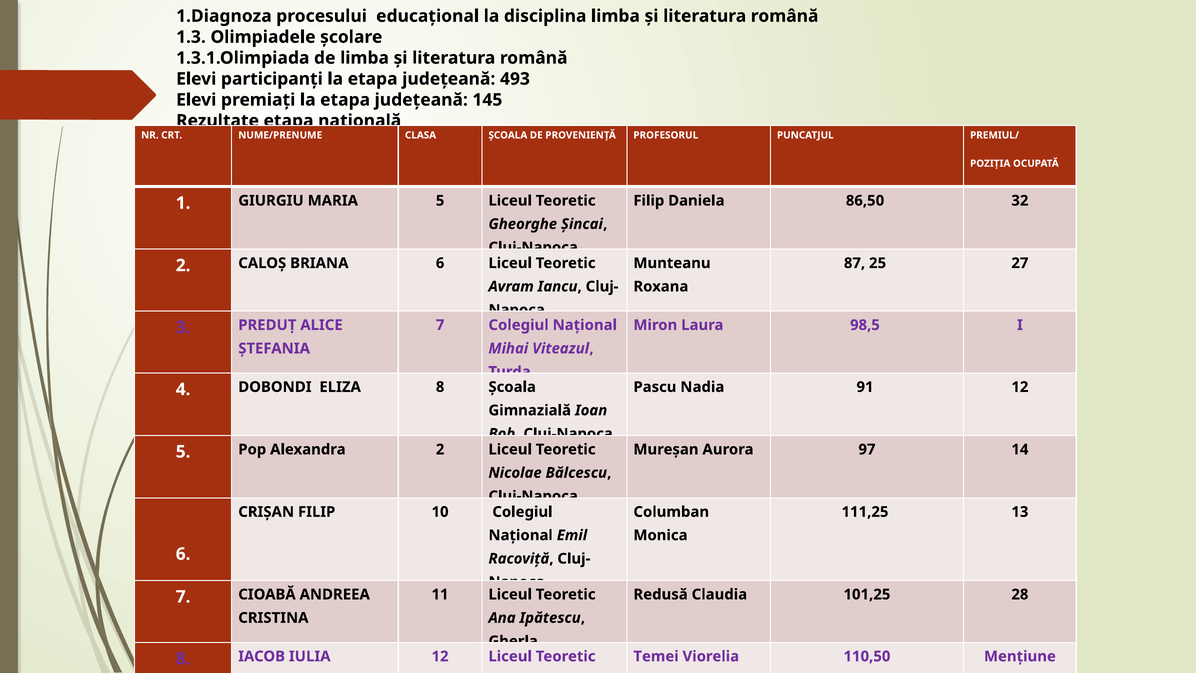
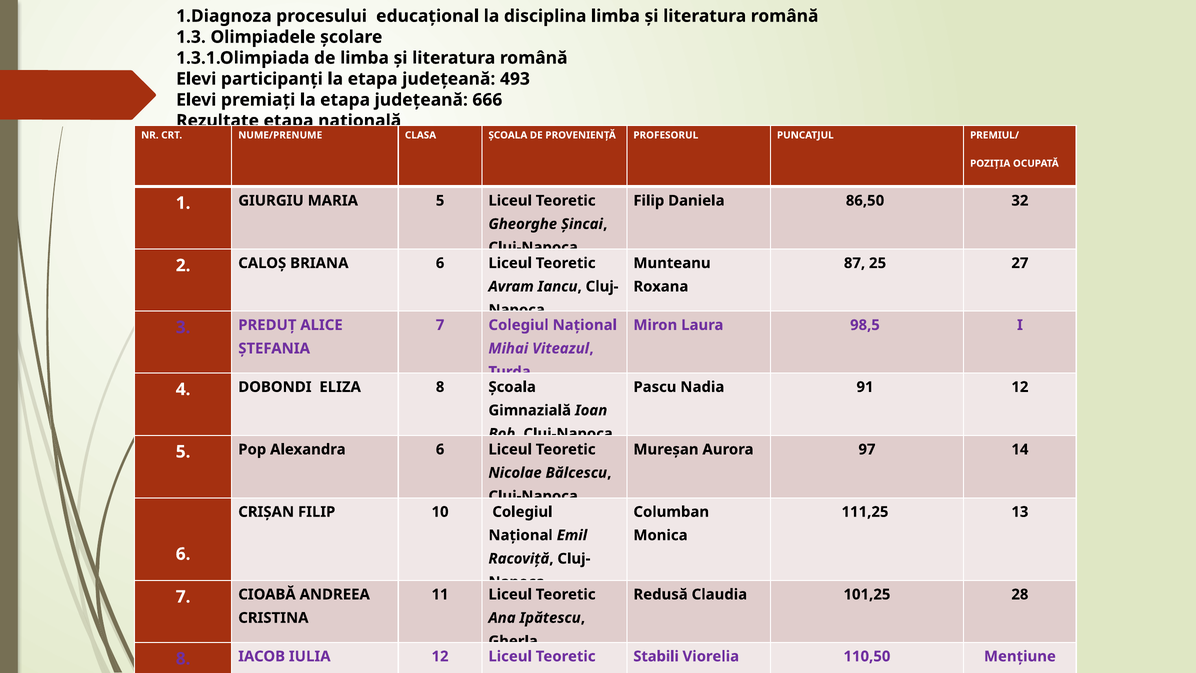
145: 145 -> 666 (487, 100)
Alexandra 2: 2 -> 6 (440, 449)
Temei: Temei -> Stabili (656, 656)
